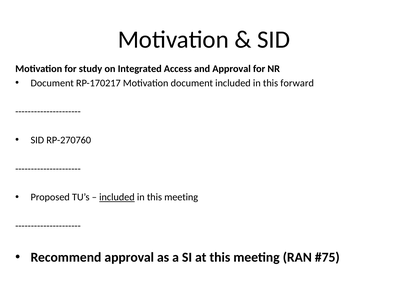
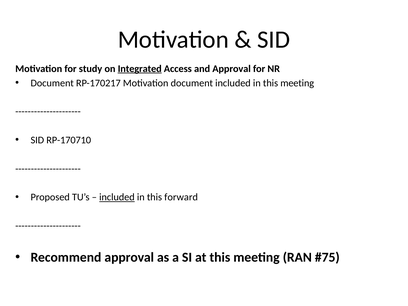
Integrated underline: none -> present (140, 69)
in this forward: forward -> meeting (297, 83)
RP-270760: RP-270760 -> RP-170710 (69, 140)
in this meeting: meeting -> forward (181, 197)
